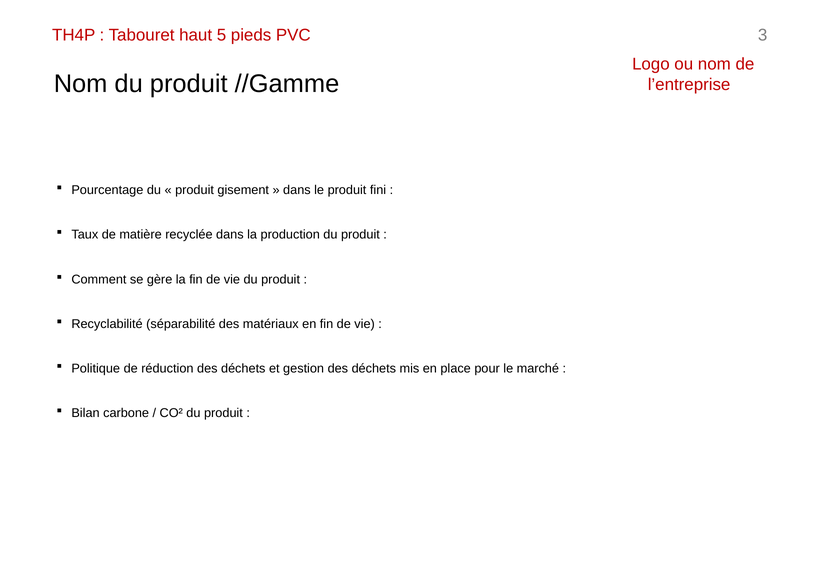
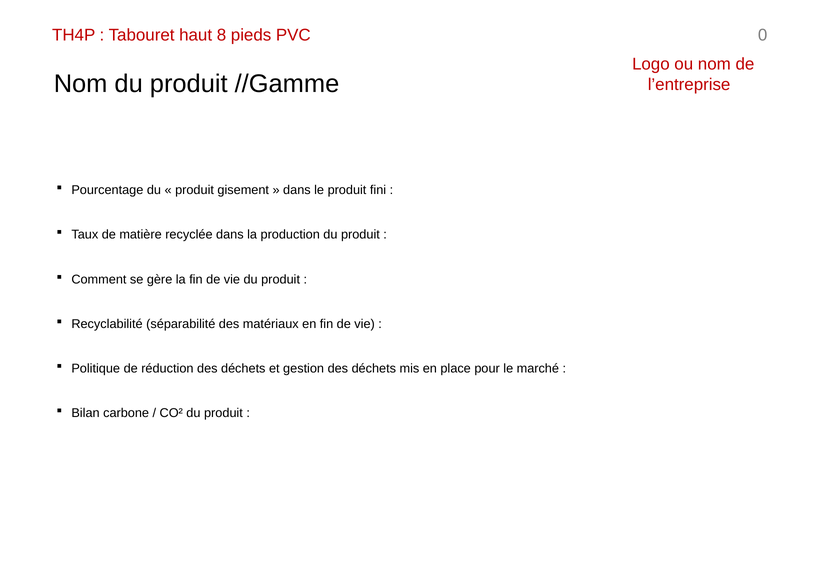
5: 5 -> 8 (221, 35)
3: 3 -> 0 (763, 35)
